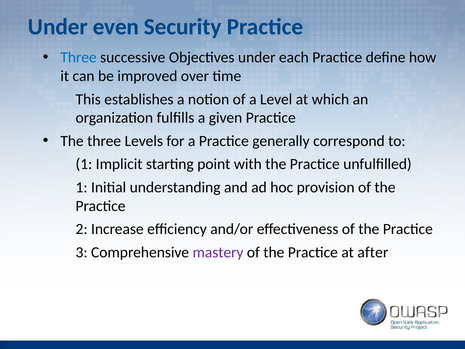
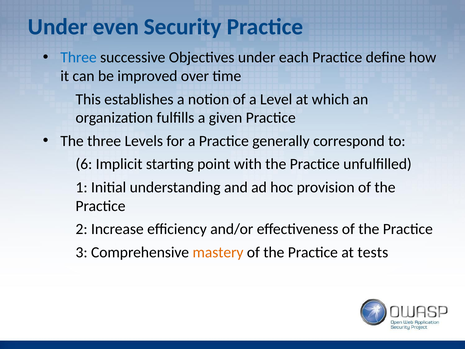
1: 1 -> 6 (84, 164)
mastery colour: purple -> orange (218, 252)
after: after -> tests (373, 252)
